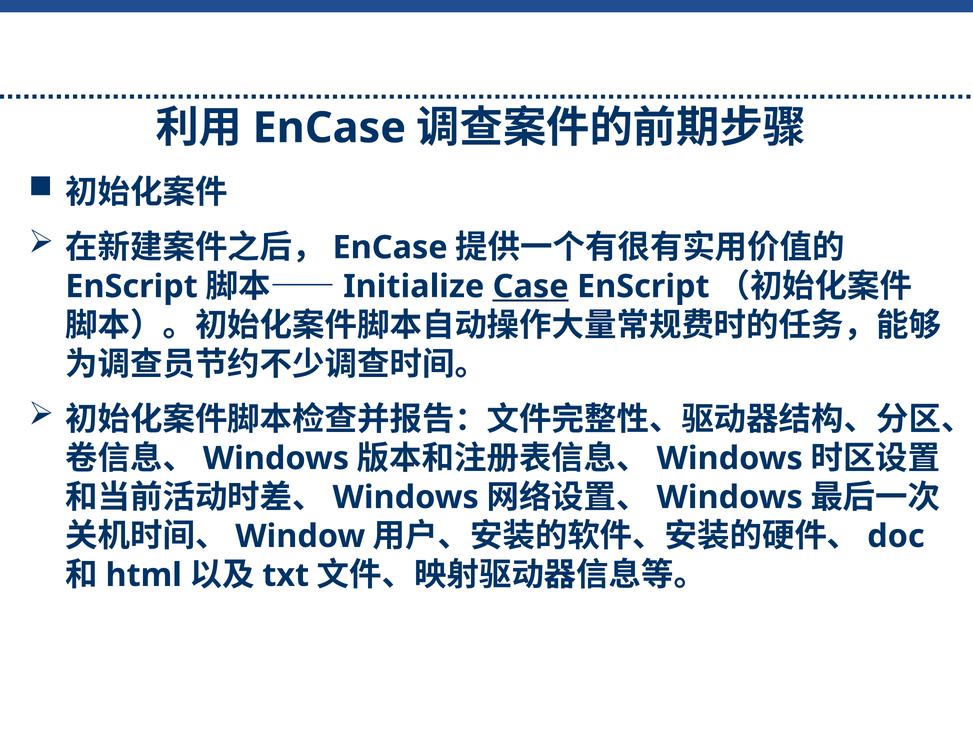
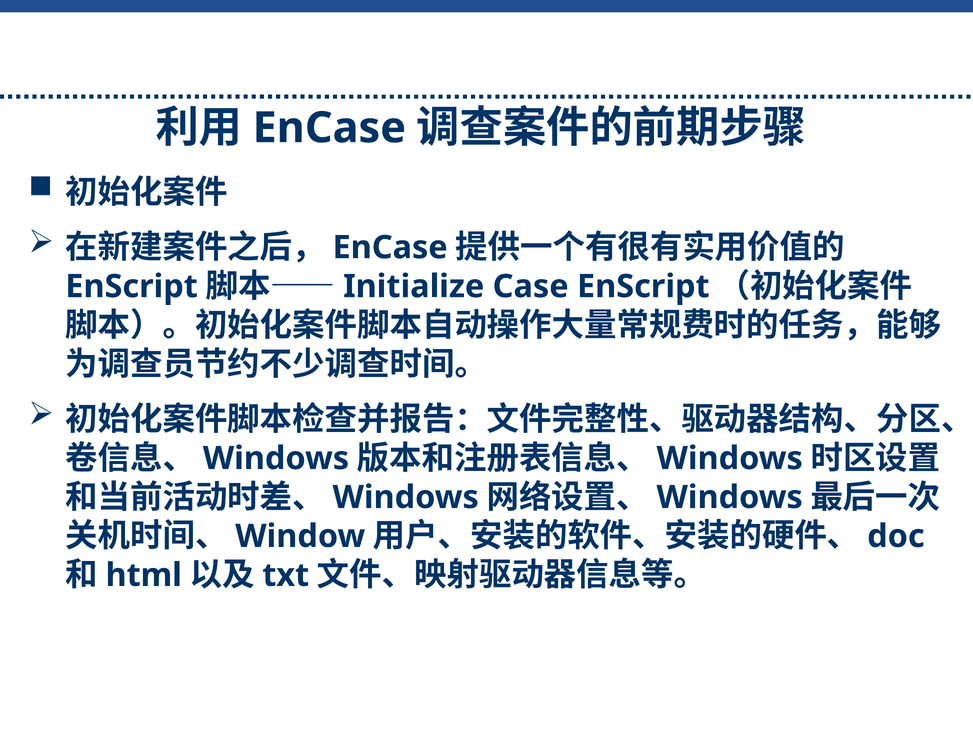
Case underline: present -> none (531, 286)
